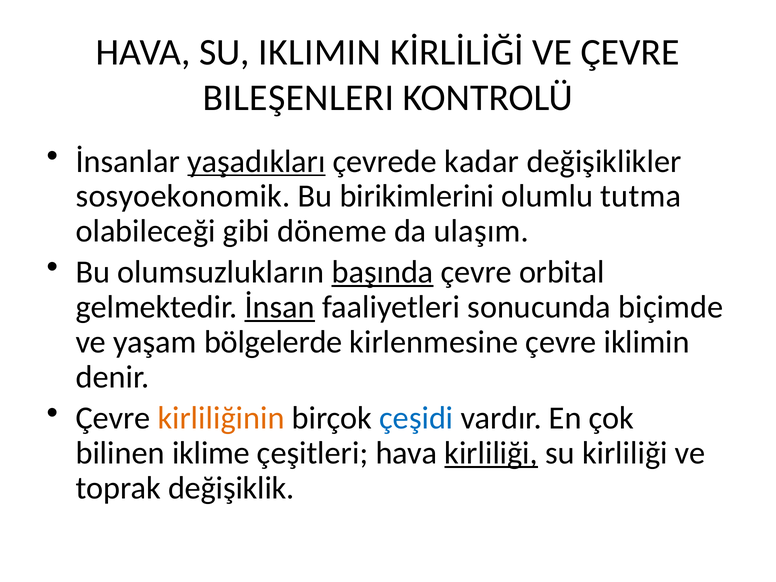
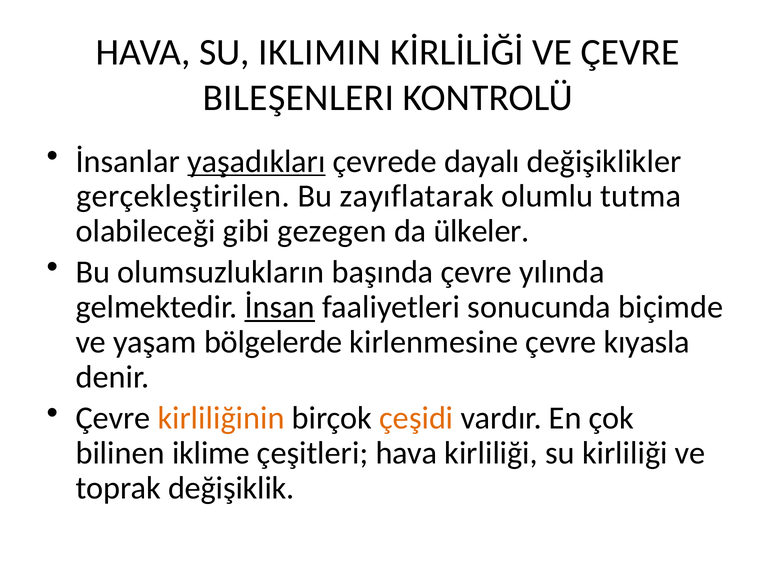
kadar: kadar -> dayalı (482, 161)
sosyoekonomik: sosyoekonomik -> gerçekleştirilen (183, 196)
birikimlerini: birikimlerini -> zayıflatarak (417, 196)
döneme: döneme -> gezegen (332, 231)
ulaşım: ulaşım -> ülkeler (481, 231)
başında underline: present -> none (383, 272)
orbital: orbital -> yılında (562, 272)
çevre iklimin: iklimin -> kıyasla (647, 342)
çeşidi colour: blue -> orange (416, 418)
kirliliği underline: present -> none (491, 453)
